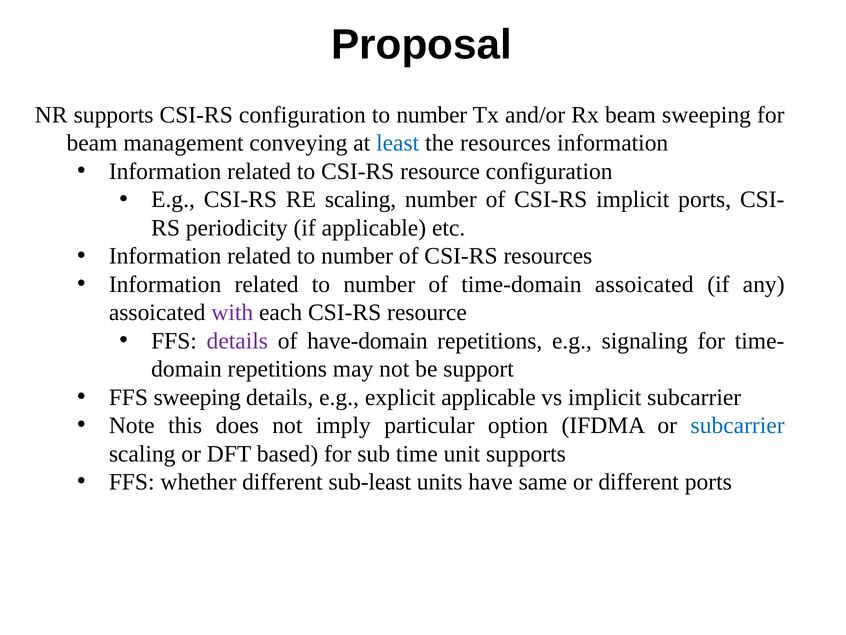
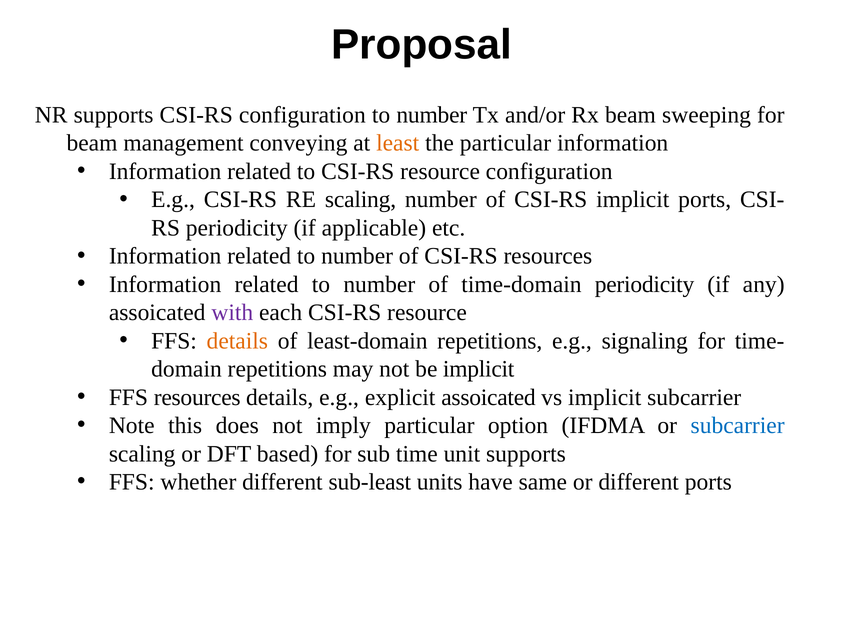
least colour: blue -> orange (398, 143)
the resources: resources -> particular (505, 143)
time-domain assoicated: assoicated -> periodicity (645, 284)
details colour: purple -> orange (237, 341)
have-domain: have-domain -> least-domain (367, 341)
be support: support -> implicit (479, 369)
FFS sweeping: sweeping -> resources (197, 397)
explicit applicable: applicable -> assoicated (488, 397)
